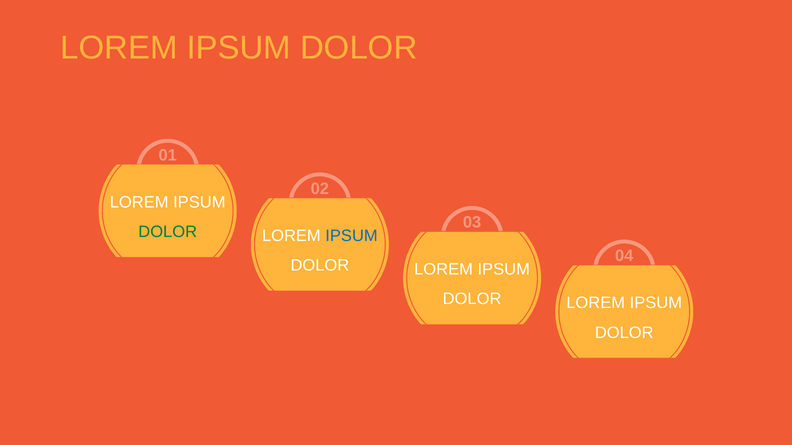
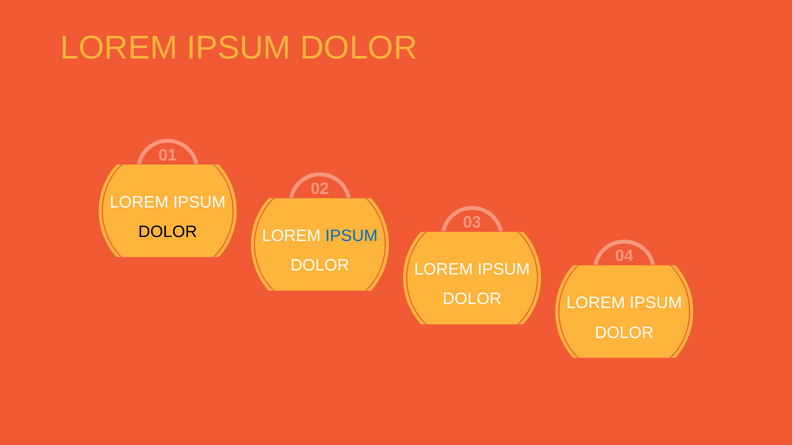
DOLOR colour: green -> black (168, 232)
